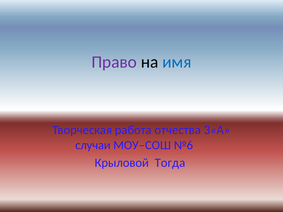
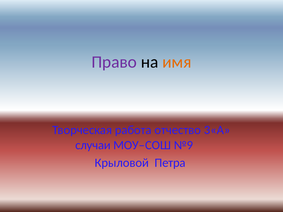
имя colour: blue -> orange (177, 62)
отчества: отчества -> отчество (178, 130)
№6: №6 -> №9 (183, 145)
Тогда: Тогда -> Петра (170, 163)
